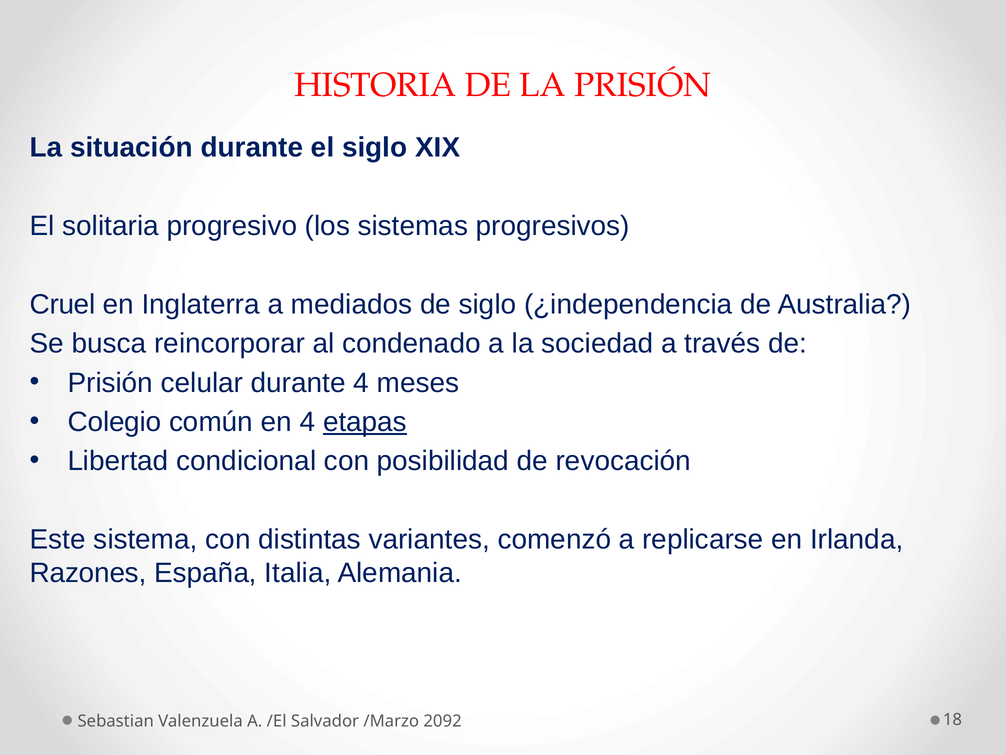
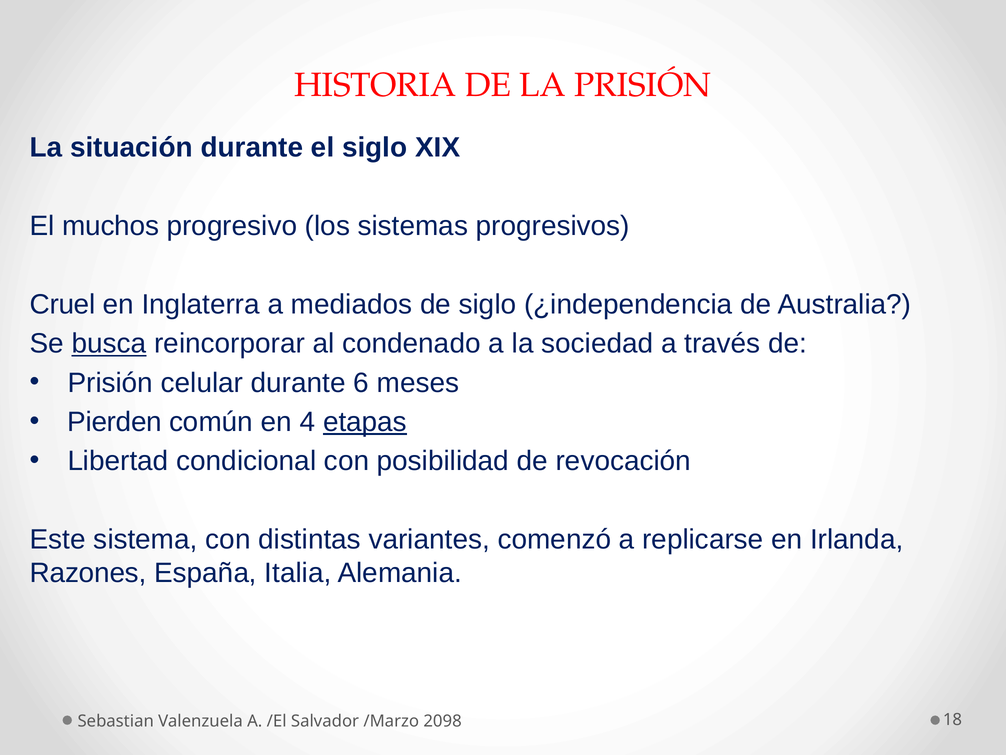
solitaria: solitaria -> muchos (111, 226)
busca underline: none -> present (109, 343)
durante 4: 4 -> 6 (361, 383)
Colegio: Colegio -> Pierden (115, 422)
2092: 2092 -> 2098 (443, 721)
